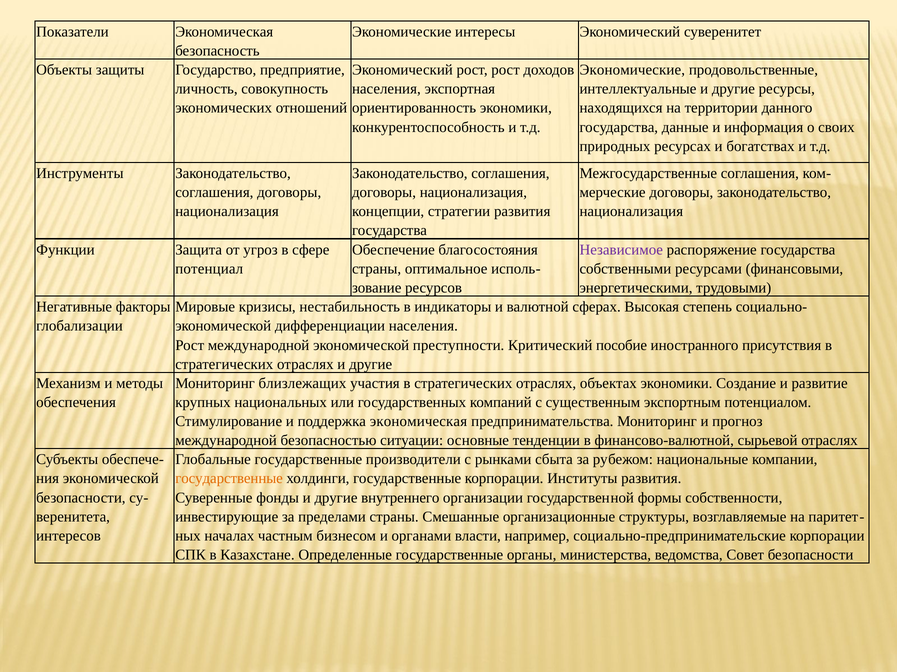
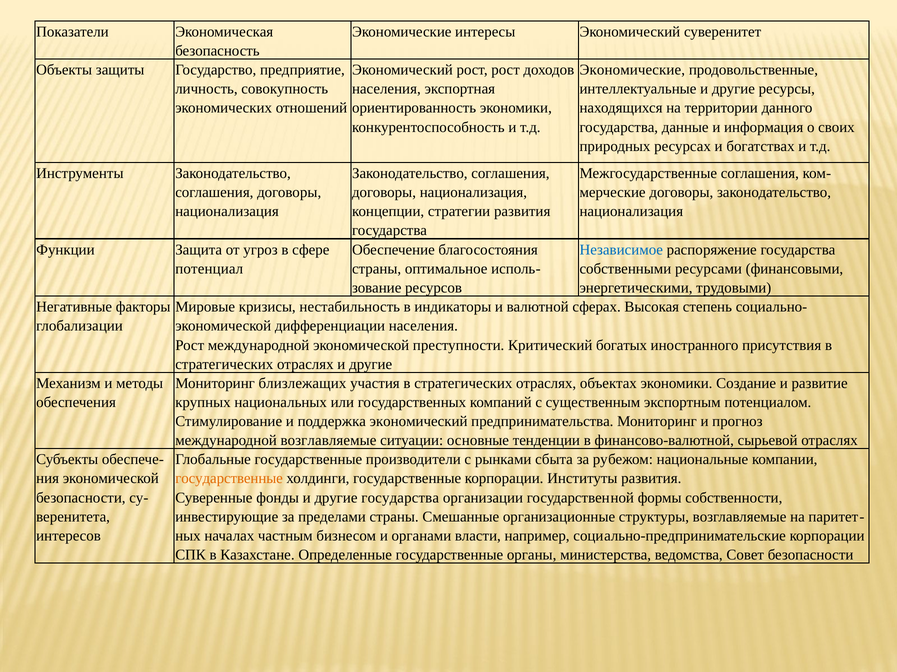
Независимое colour: purple -> blue (621, 250)
пособие: пособие -> богатых (622, 346)
поддержка экономическая: экономическая -> экономический (419, 422)
международной безопасностью: безопасностью -> возглавляемые (328, 441)
другие внутреннего: внутреннего -> государства (400, 498)
